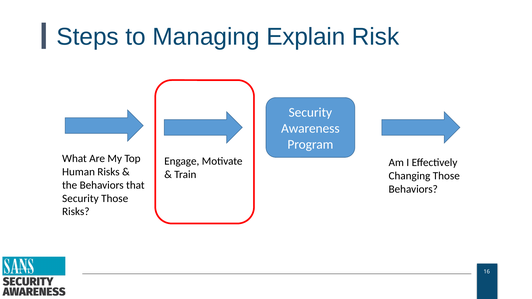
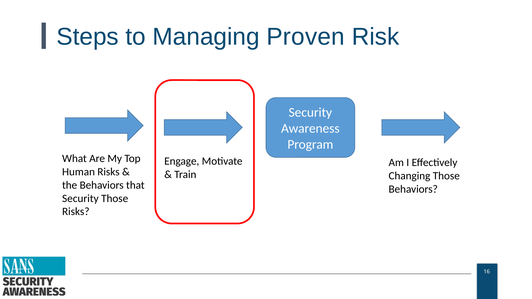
Explain: Explain -> Proven (306, 37)
